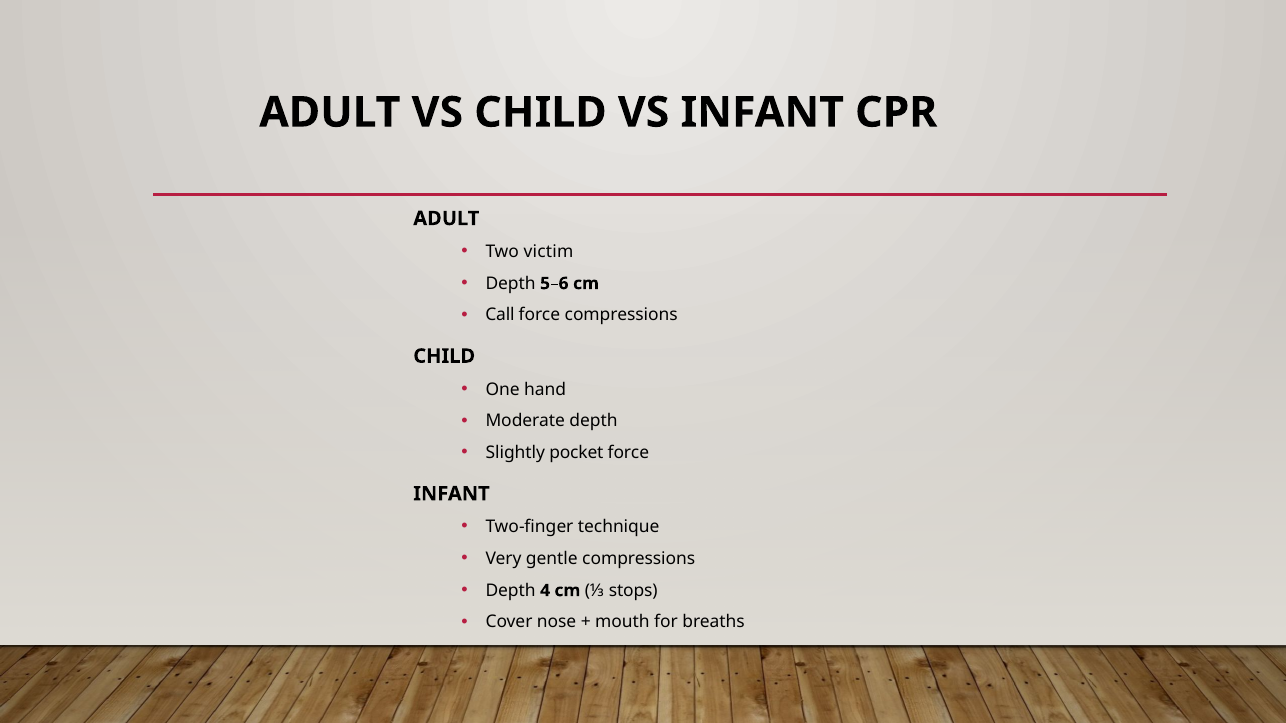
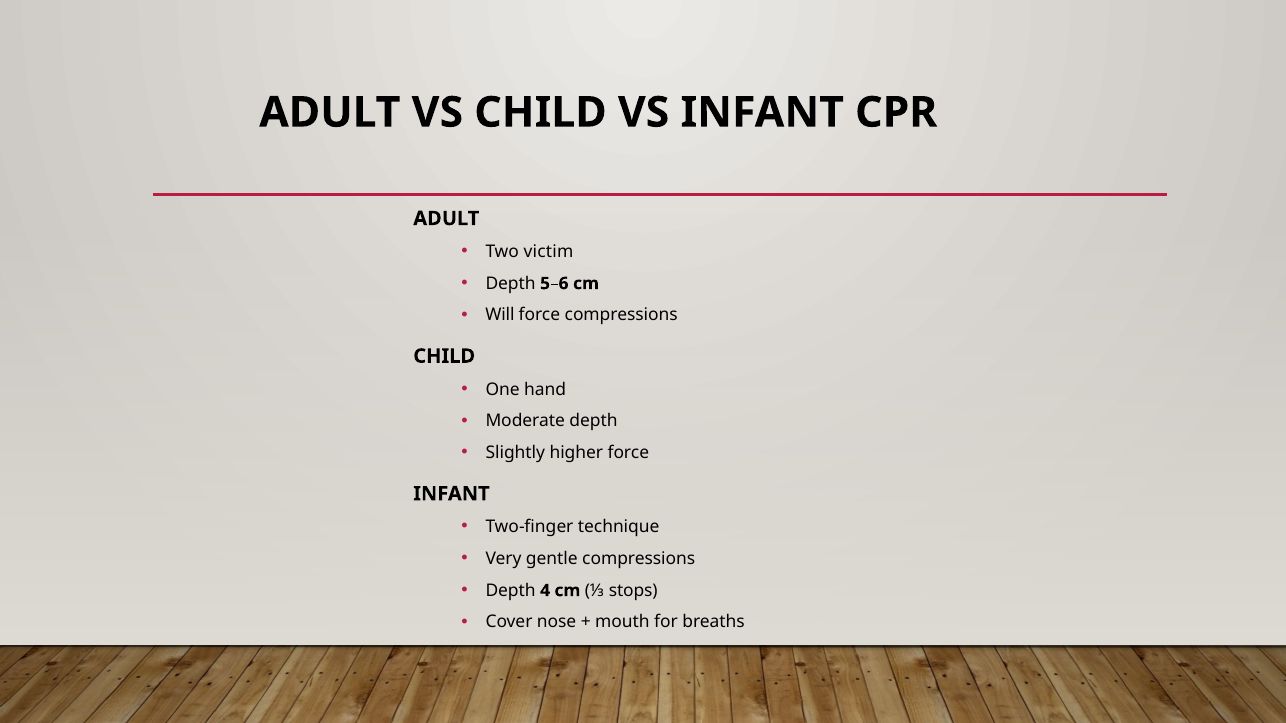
Call: Call -> Will (500, 315)
pocket: pocket -> higher (576, 453)
